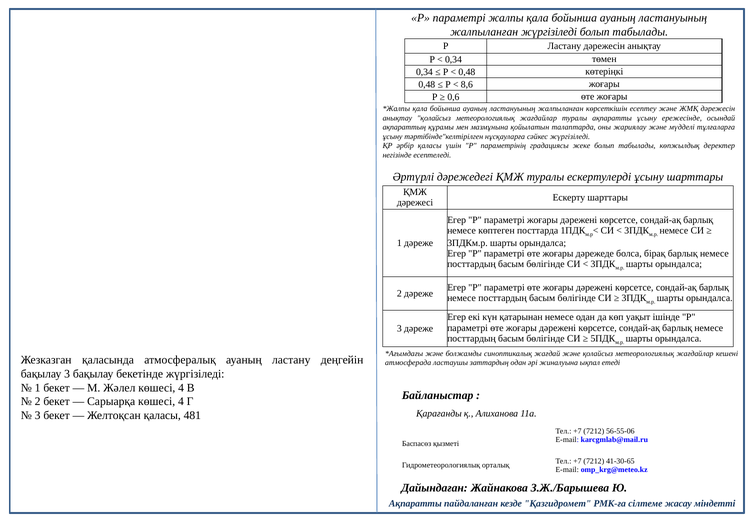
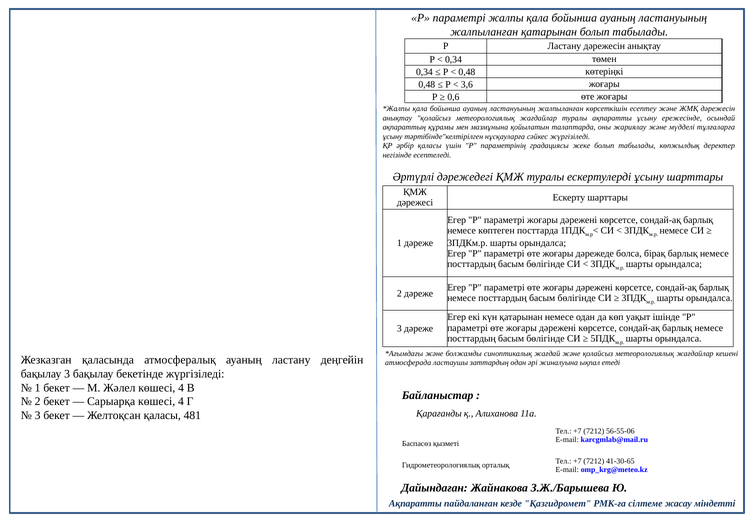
жалпыланған жүргізіледі: жүргізіледі -> қатарынан (549, 32)
8,6: 8,6 -> 3,6 (467, 85)
